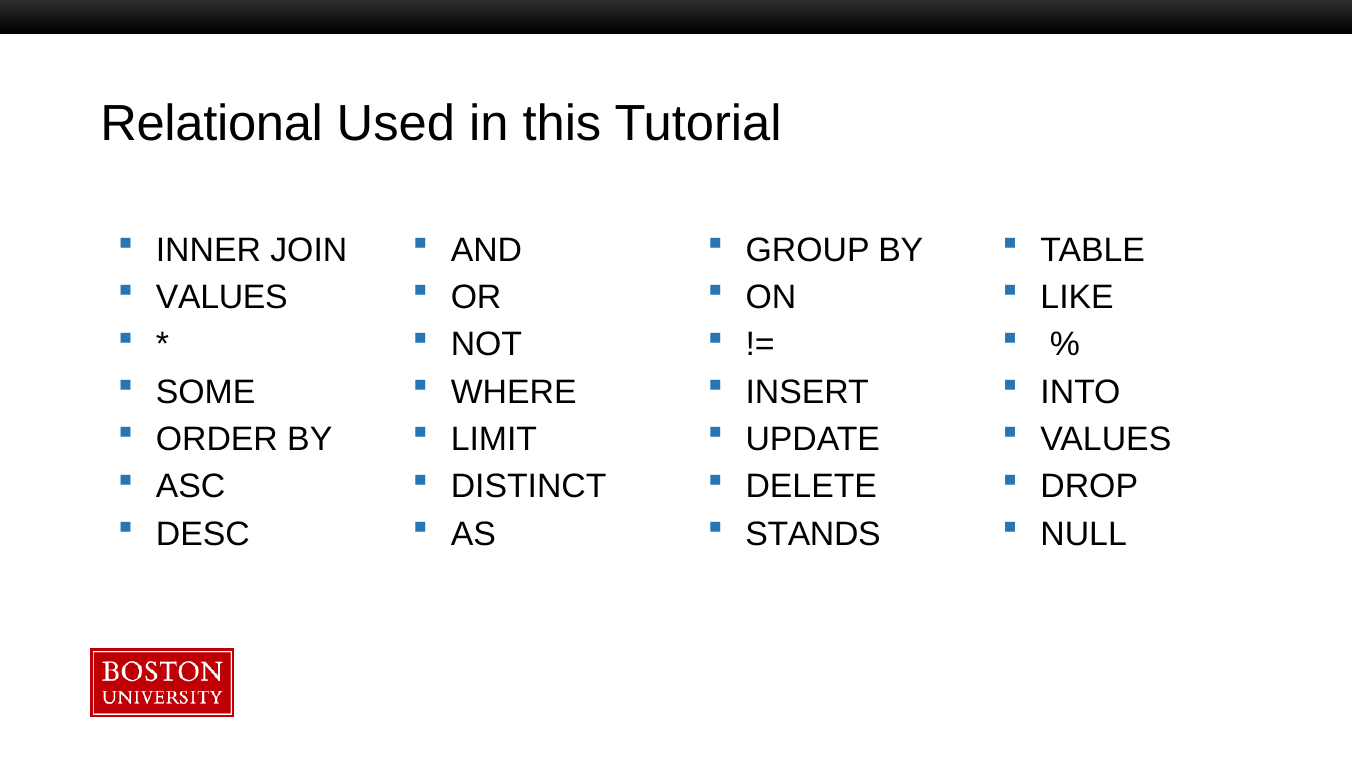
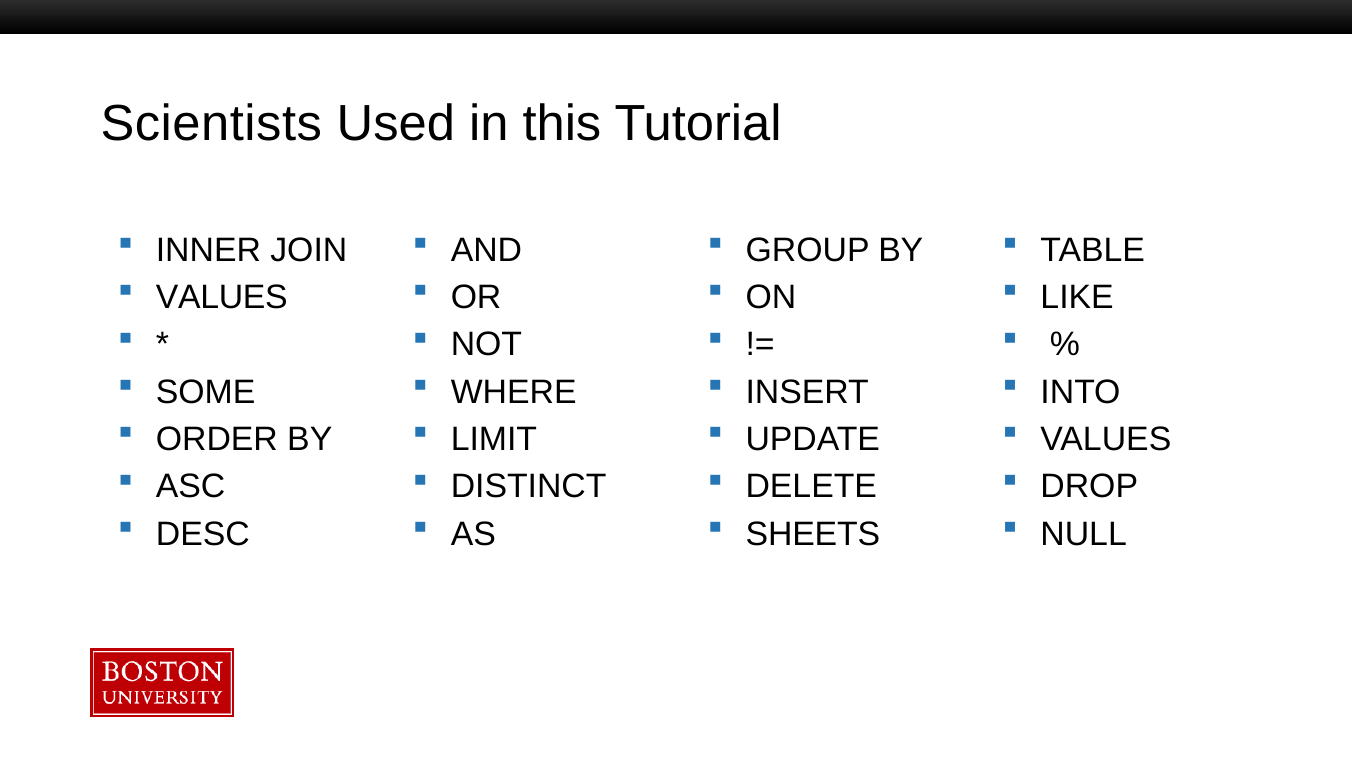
Relational: Relational -> Scientists (211, 124)
STANDS: STANDS -> SHEETS (813, 534)
